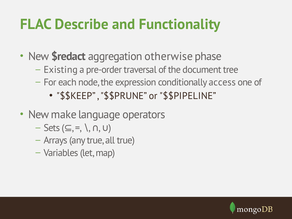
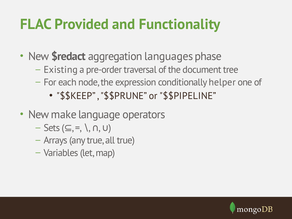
Describe: Describe -> Provided (82, 24)
otherwise: otherwise -> languages (169, 56)
access: access -> helper (222, 82)
